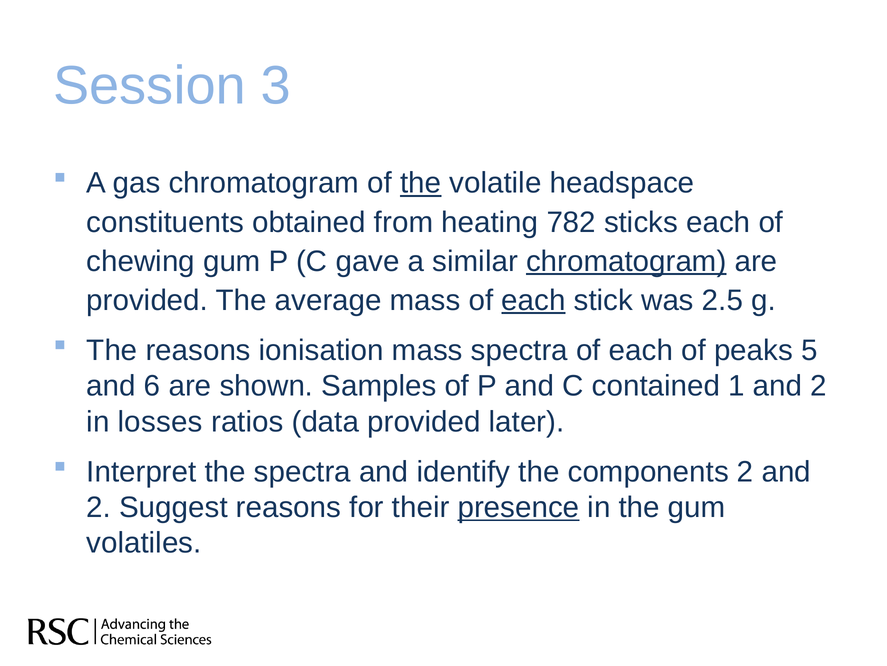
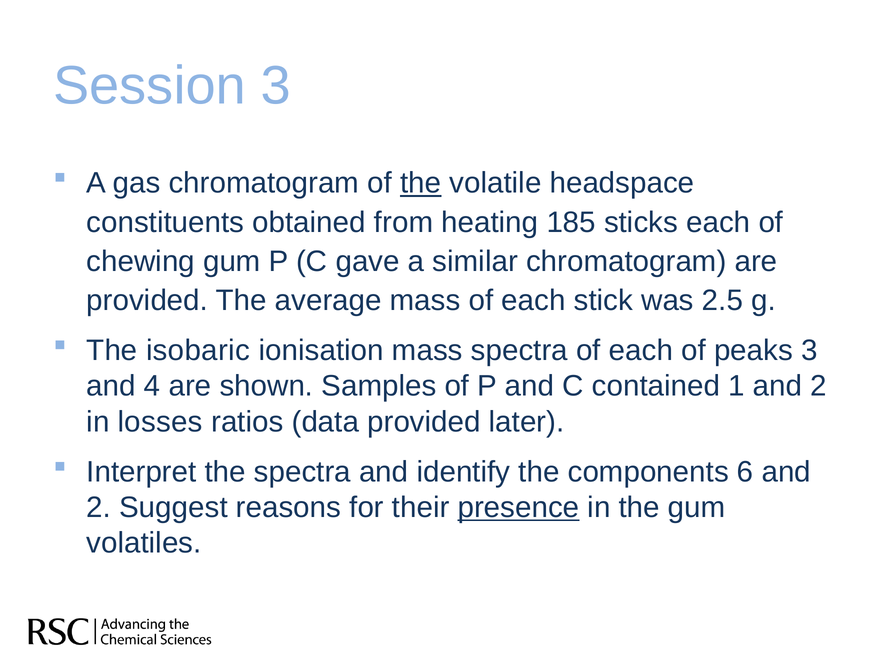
782: 782 -> 185 (571, 222)
chromatogram underline: present -> none (626, 261)
each underline: present -> none (534, 300)
The reasons: reasons -> isobaric (198, 350)
peaks 5: 5 -> 3 (809, 350)
6: 6 -> 4 (152, 386)
components 2: 2 -> 6 (745, 472)
